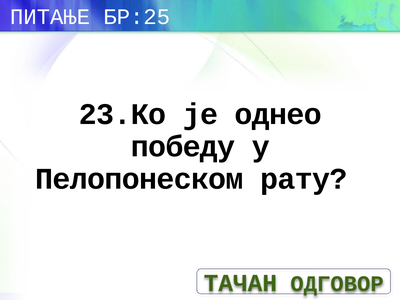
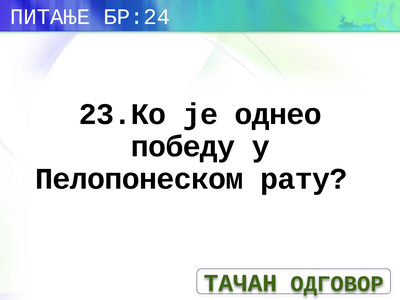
БР:25: БР:25 -> БР:24 (137, 17)
